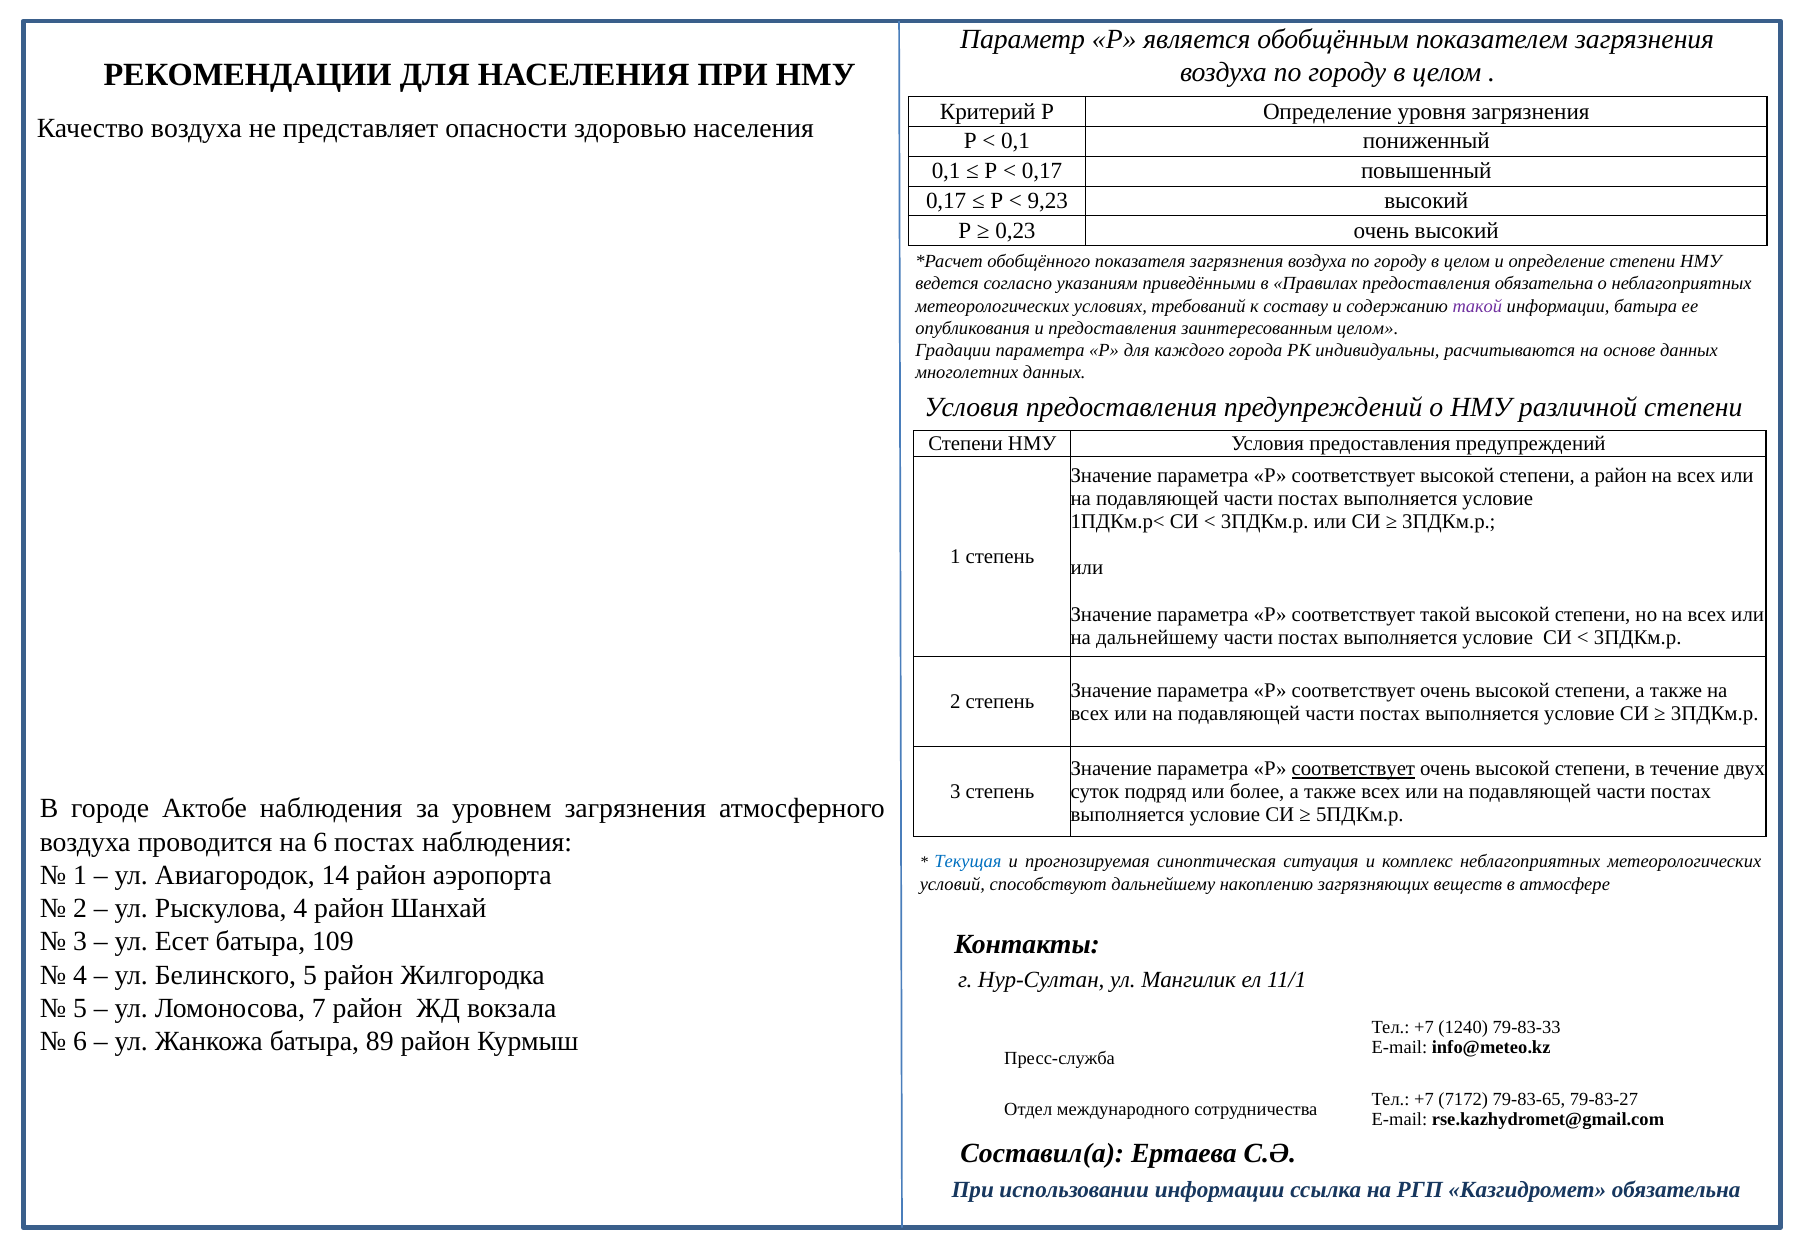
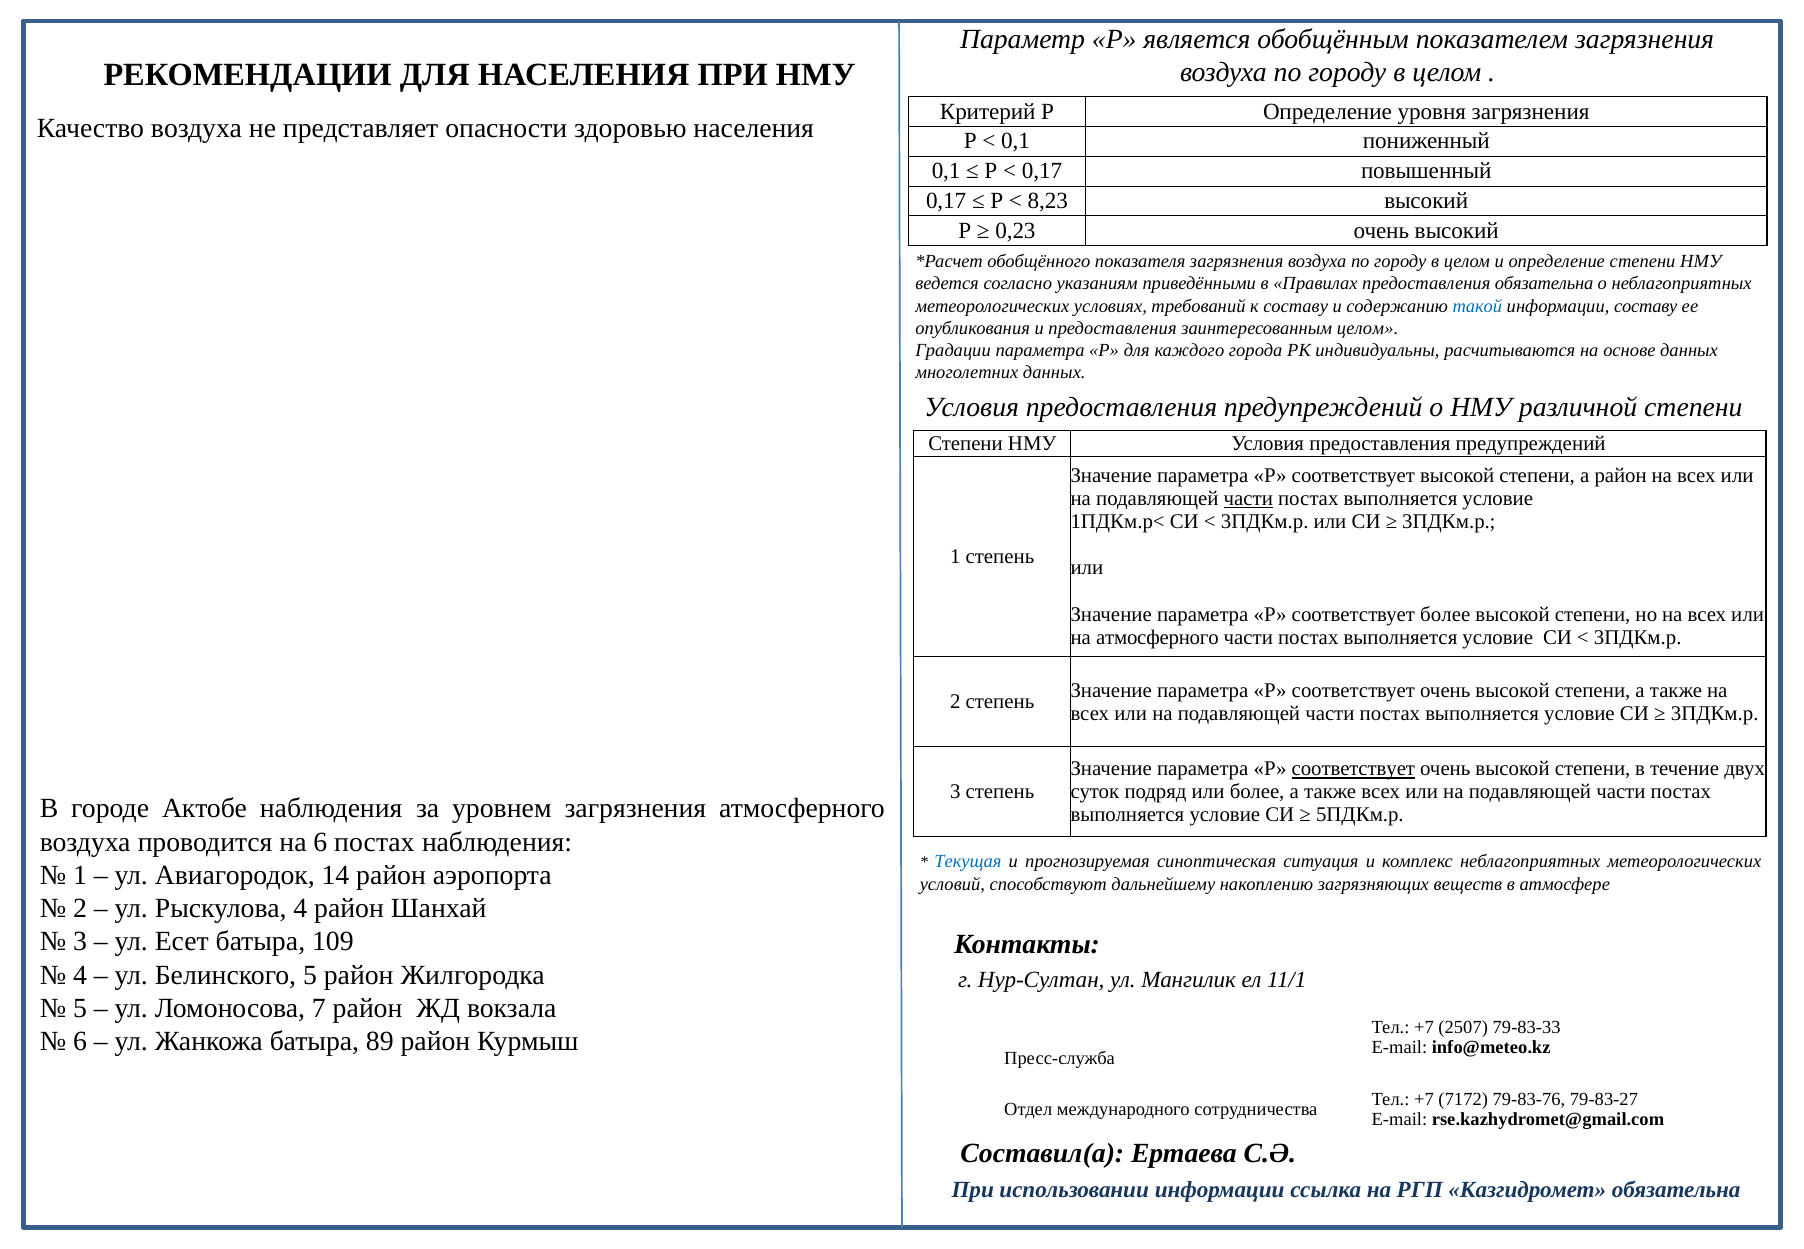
9,23: 9,23 -> 8,23 (1048, 201)
такой colour: purple -> blue (1477, 306)
информации батыра: батыра -> составу (1646, 306)
части underline: none -> present (1248, 499)
соответствует такой: такой -> более (1445, 614)
на дальнейшему: дальнейшему -> атмосферного (1157, 637)
1240: 1240 -> 2507 (1463, 1027)
79-83-65: 79-83-65 -> 79-83-76 (1529, 1099)
